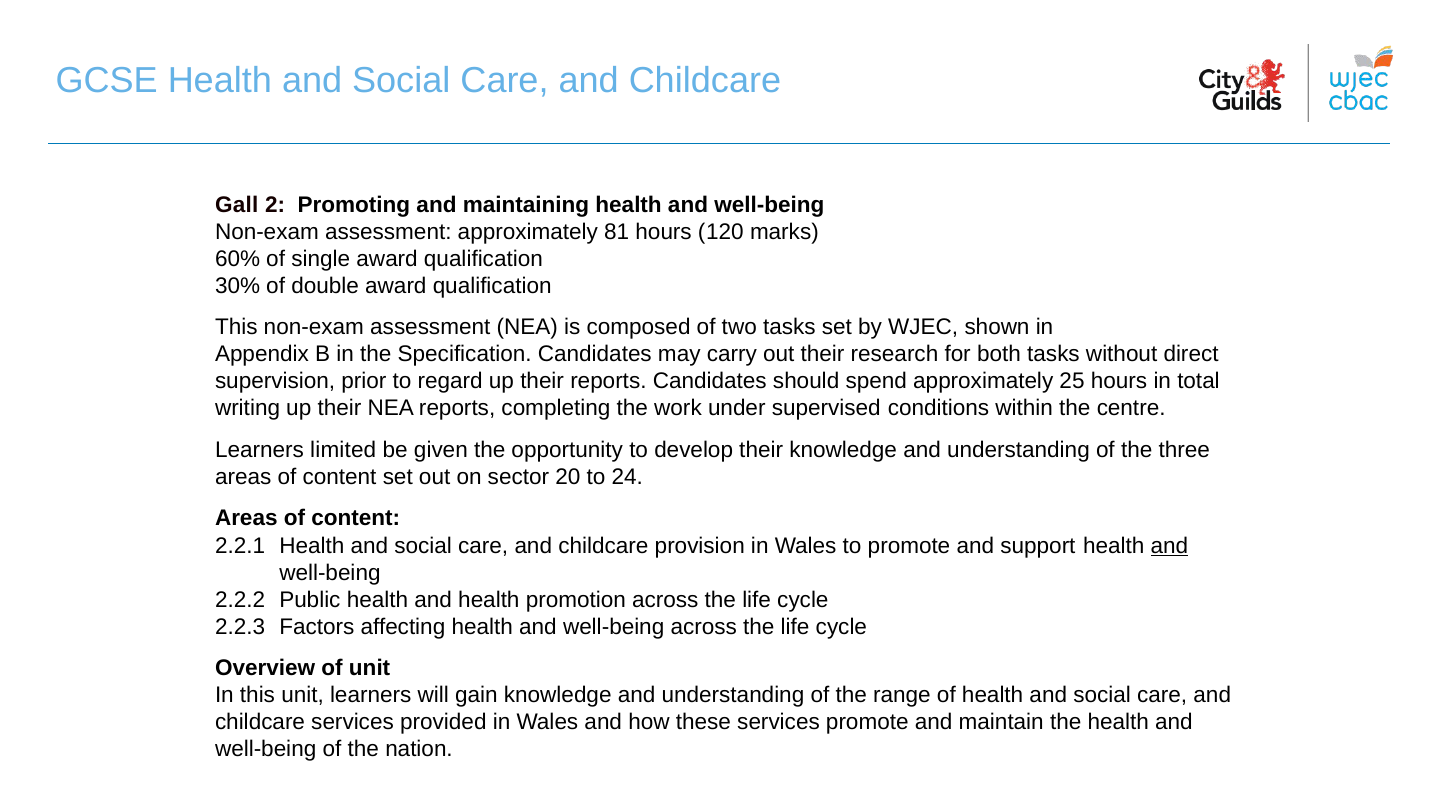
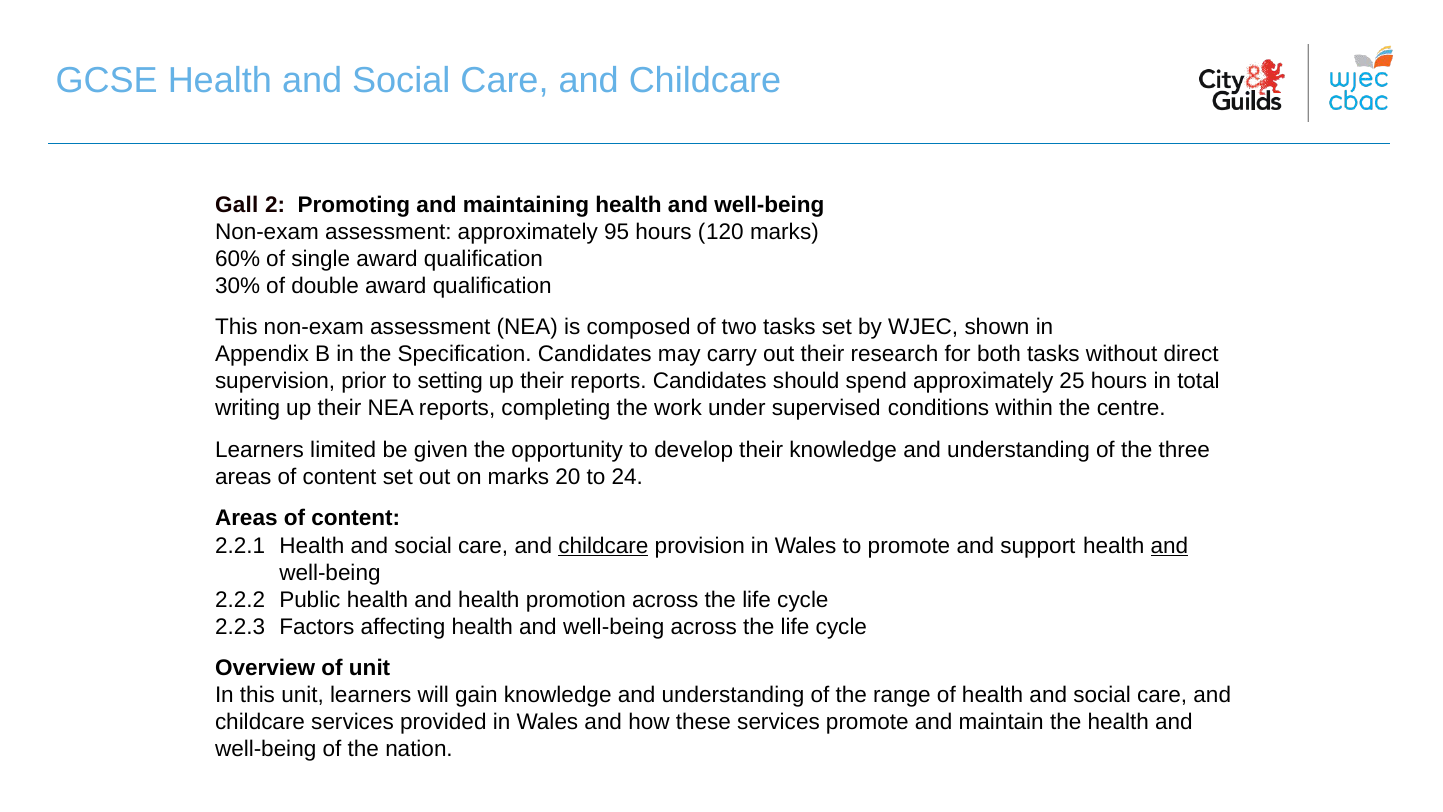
81: 81 -> 95 (617, 232)
regard: regard -> setting (450, 381)
on sector: sector -> marks (518, 477)
childcare underline: none -> present (603, 545)
